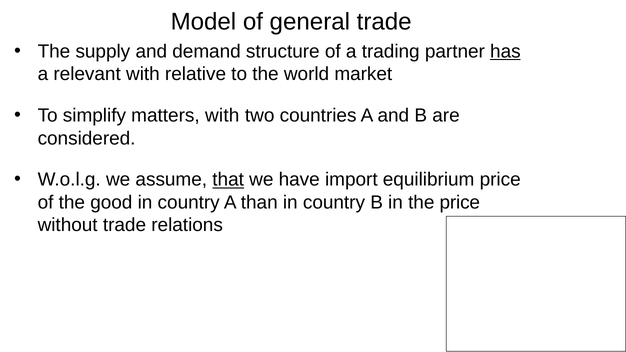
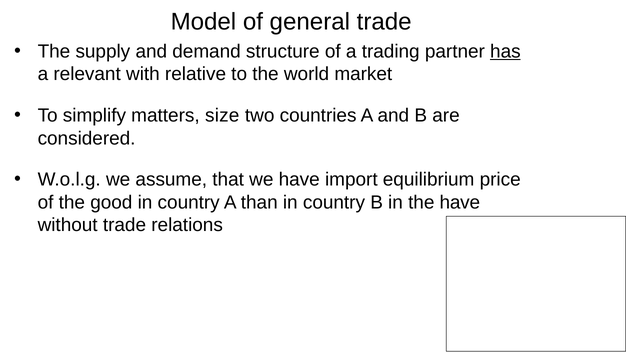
matters with: with -> size (222, 116)
that underline: present -> none (228, 180)
the price: price -> have (460, 203)
